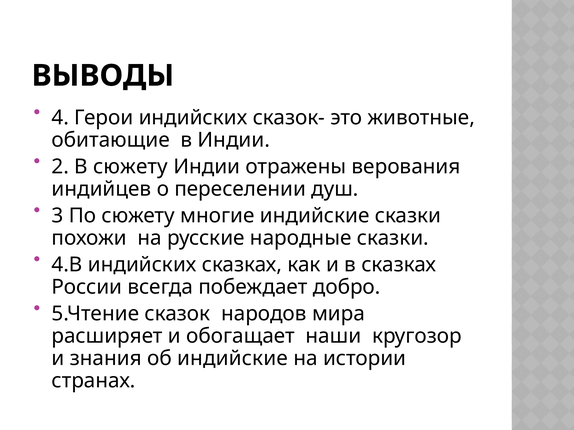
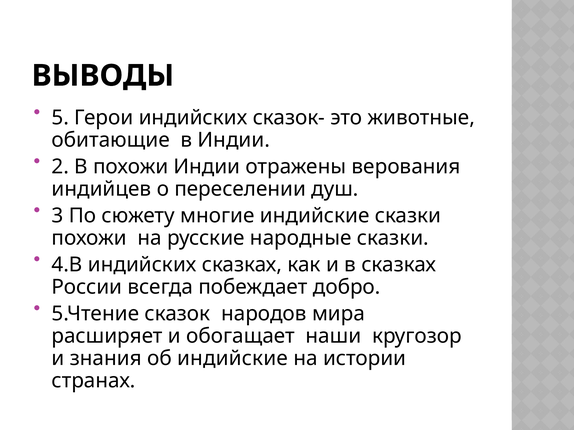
4: 4 -> 5 (60, 118)
В сюжету: сюжету -> похожи (131, 167)
